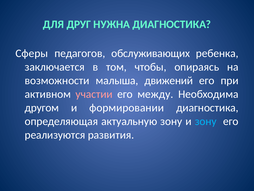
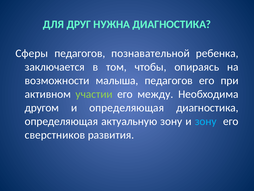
обслуживающих: обслуживающих -> познавательной (151, 53)
малыша движений: движений -> педагогов (169, 80)
участии colour: pink -> light green (94, 94)
и формировании: формировании -> определяющая (127, 107)
реализуются: реализуются -> сверстников (55, 135)
